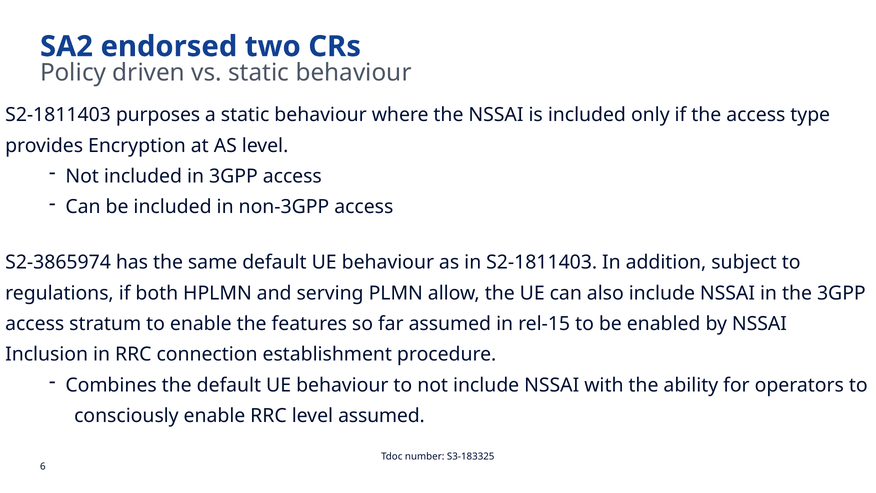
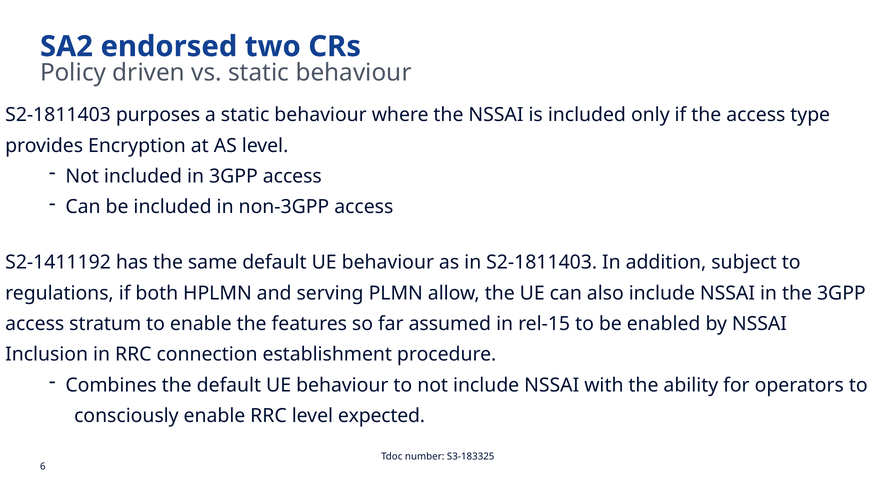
S2-3865974: S2-3865974 -> S2-1411192 (58, 262)
level assumed: assumed -> expected (381, 416)
